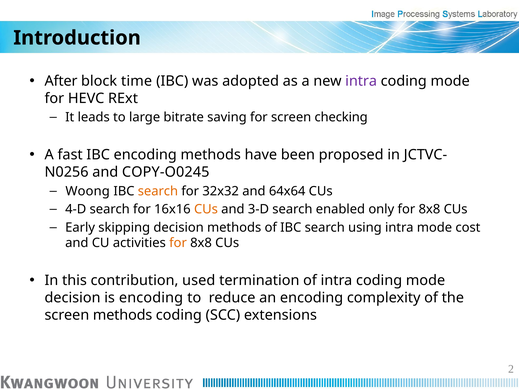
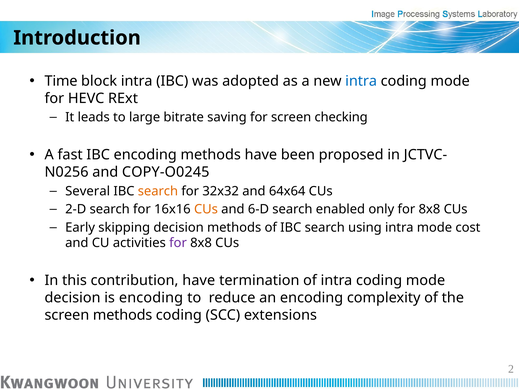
After: After -> Time (61, 81)
block time: time -> intra (137, 81)
intra colour: purple -> blue (361, 81)
Woong: Woong -> Several (88, 191)
4-D: 4-D -> 2-D (76, 209)
3-D: 3-D -> 6-D (258, 209)
for colour: orange -> purple (178, 243)
contribution used: used -> have (199, 281)
